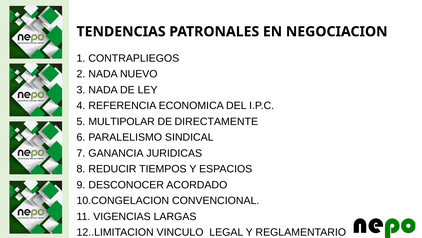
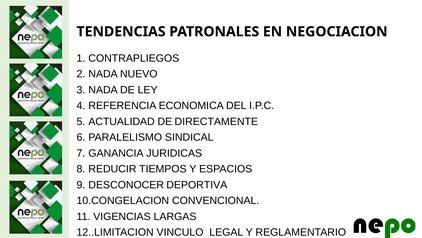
MULTIPOLAR: MULTIPOLAR -> ACTUALIDAD (122, 121)
ACORDADO: ACORDADO -> DEPORTIVA (197, 184)
